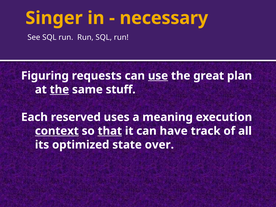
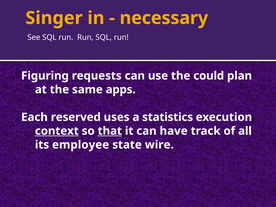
use underline: present -> none (158, 76)
great: great -> could (209, 76)
the underline: present -> none (59, 90)
stuff: stuff -> apps (121, 90)
meaning: meaning -> statistics (168, 117)
optimized: optimized -> employee (81, 145)
over: over -> wire (159, 145)
